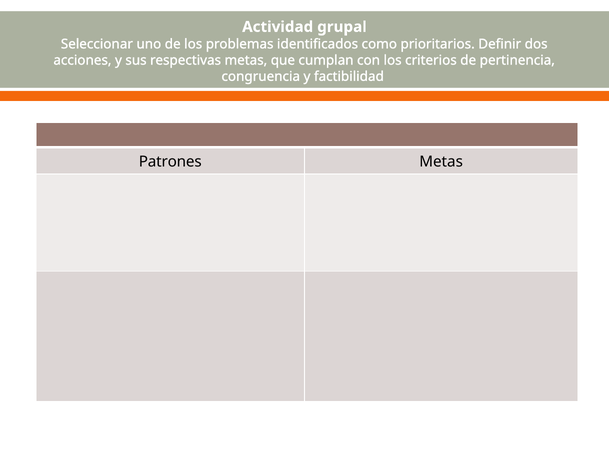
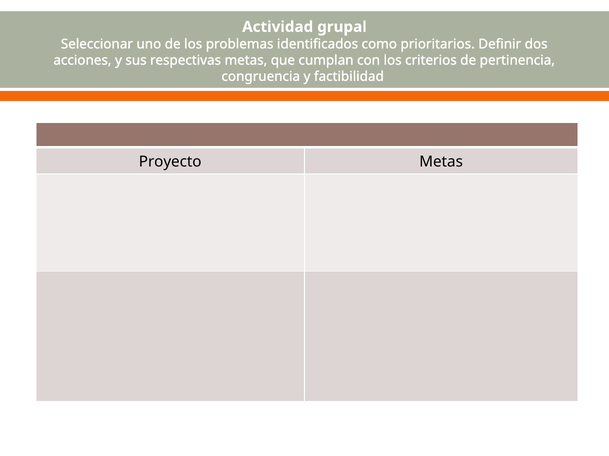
Patrones: Patrones -> Proyecto (170, 162)
